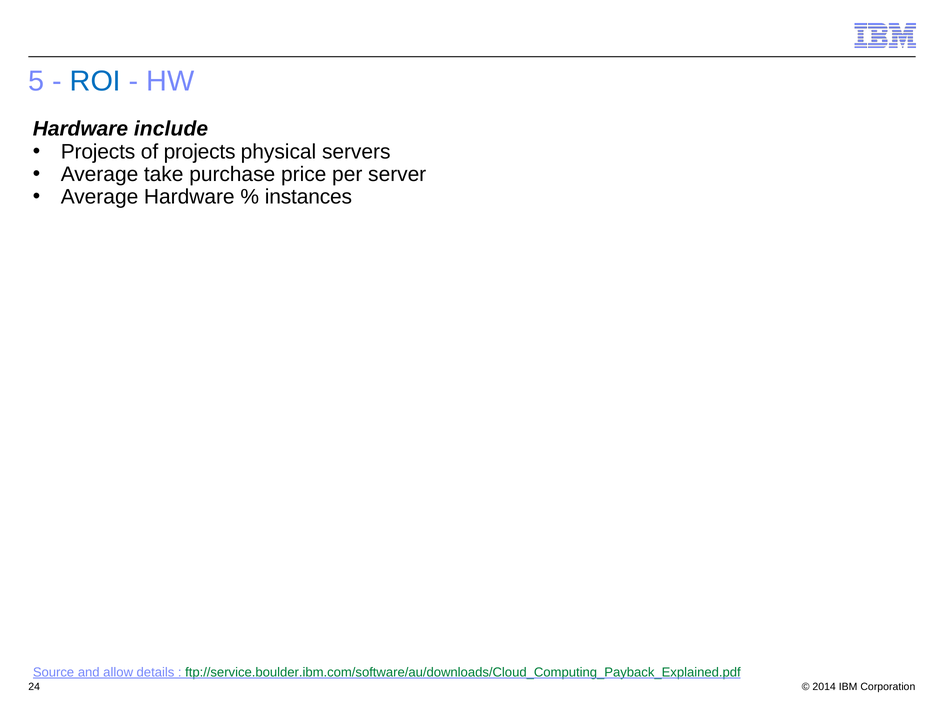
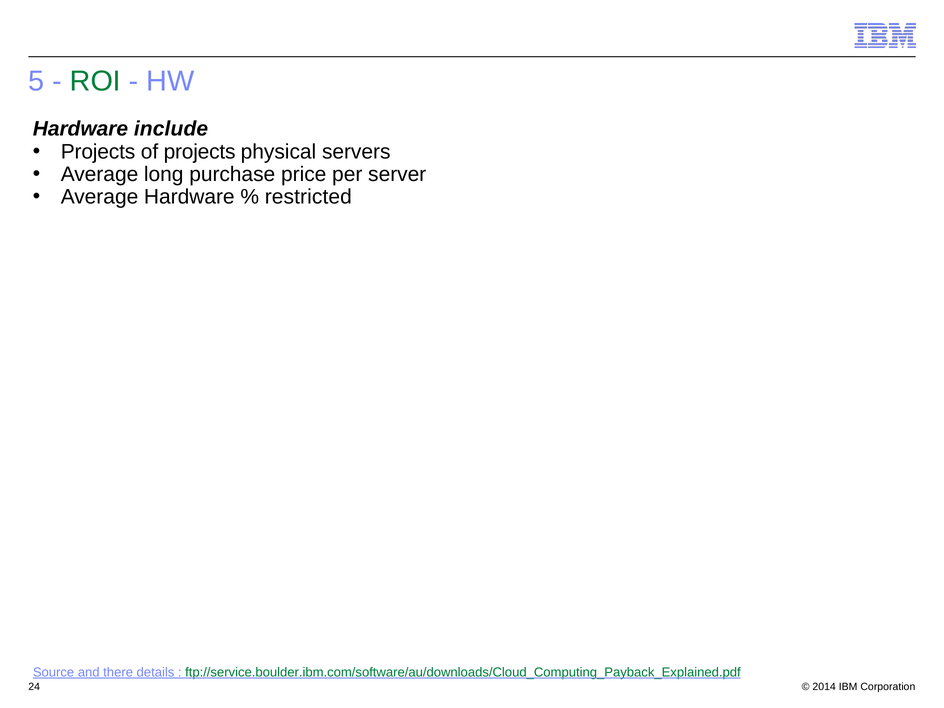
ROI colour: blue -> green (95, 81)
take: take -> long (164, 174)
instances: instances -> restricted (308, 197)
allow: allow -> there (118, 672)
